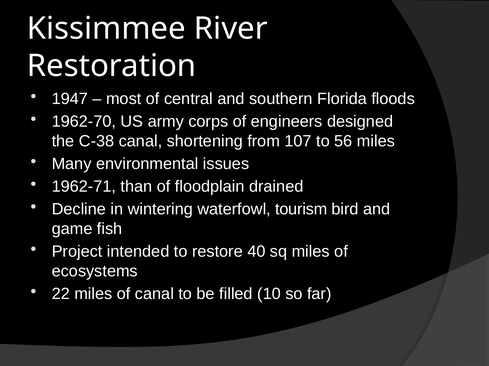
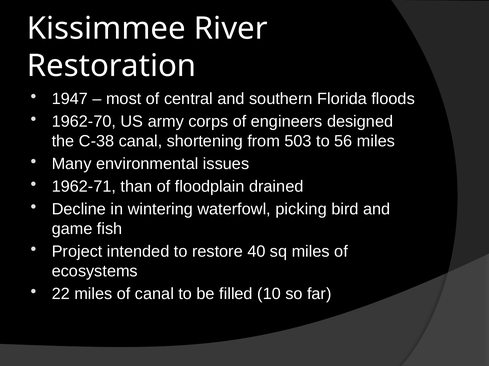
107: 107 -> 503 (298, 141)
tourism: tourism -> picking (301, 210)
